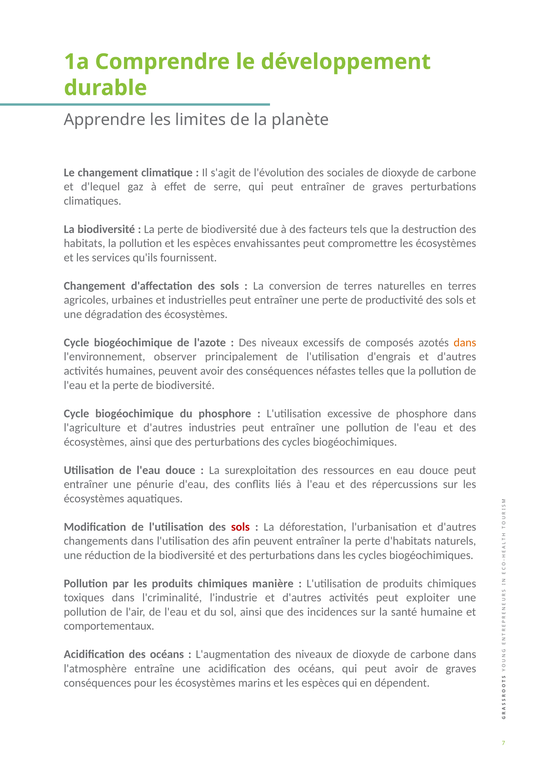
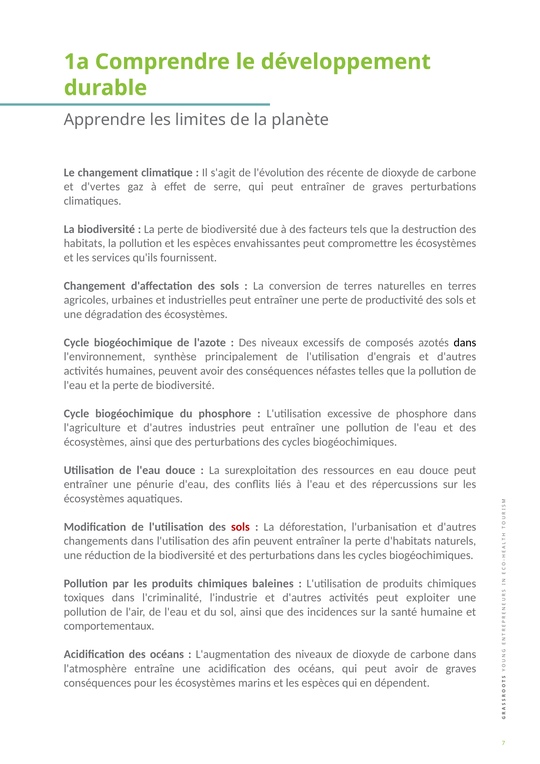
sociales: sociales -> récente (345, 172)
d'lequel: d'lequel -> d'vertes (101, 187)
dans colour: orange -> black (465, 342)
observer: observer -> synthèse (175, 357)
manière: manière -> baleines (273, 583)
